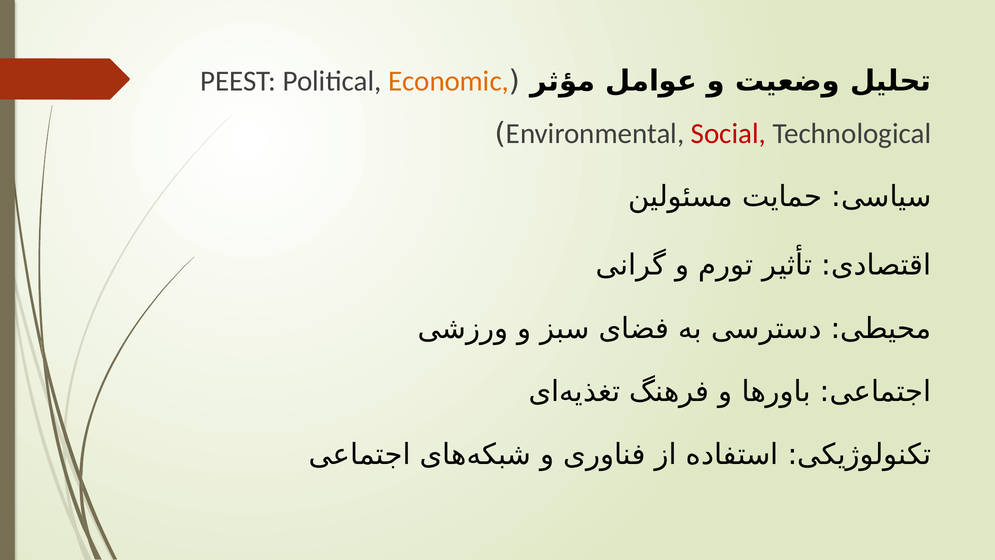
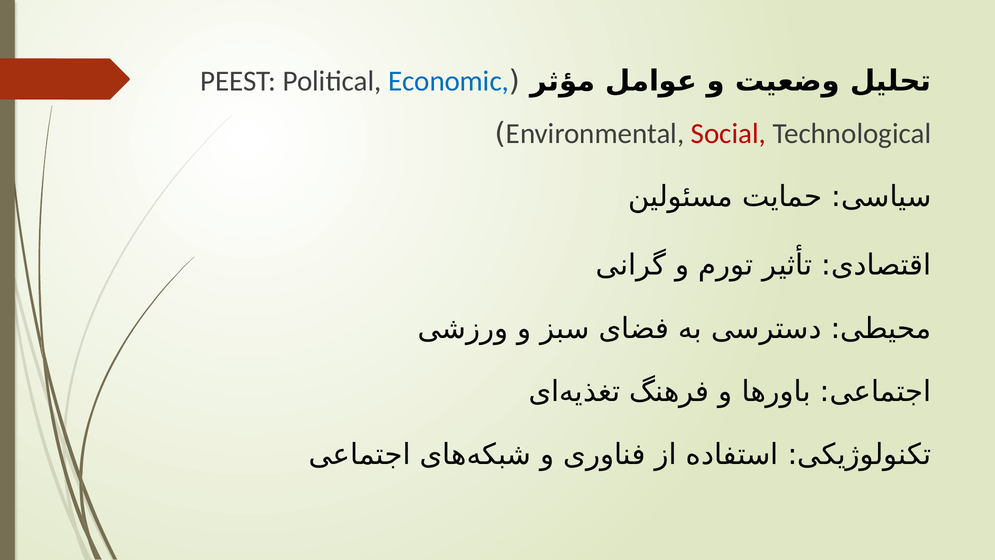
Economic colour: orange -> blue (449, 81)
